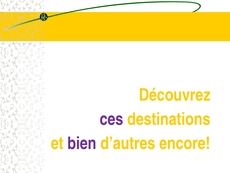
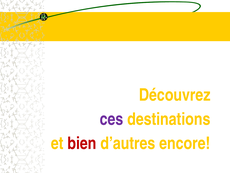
bien colour: purple -> red (82, 143)
